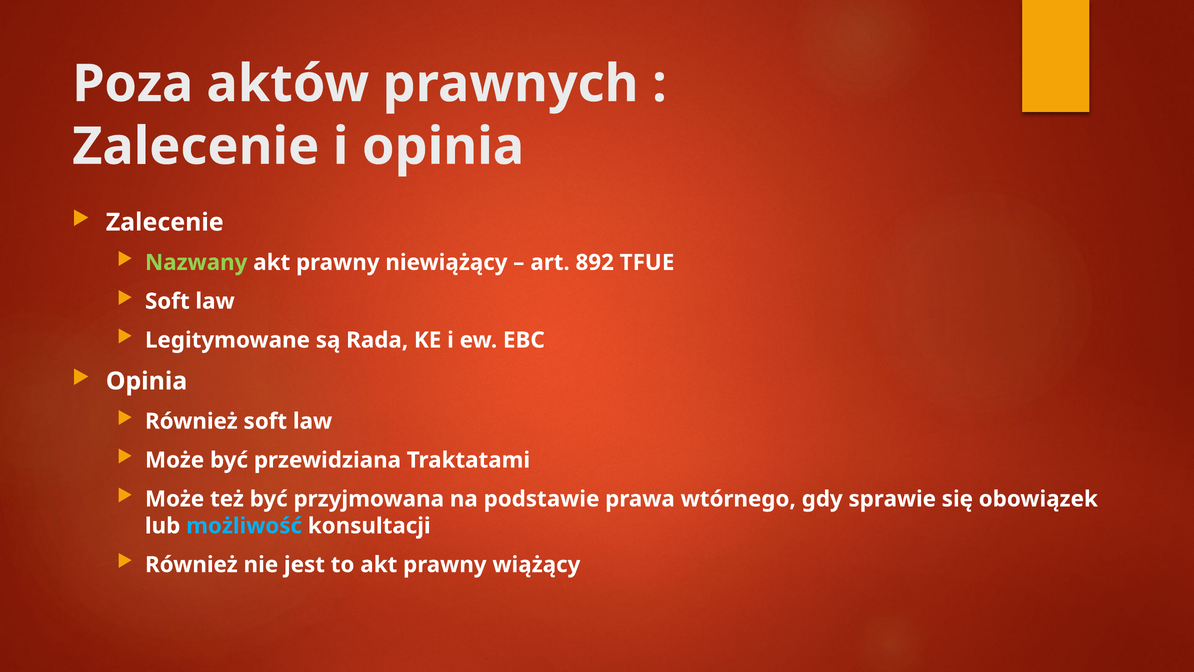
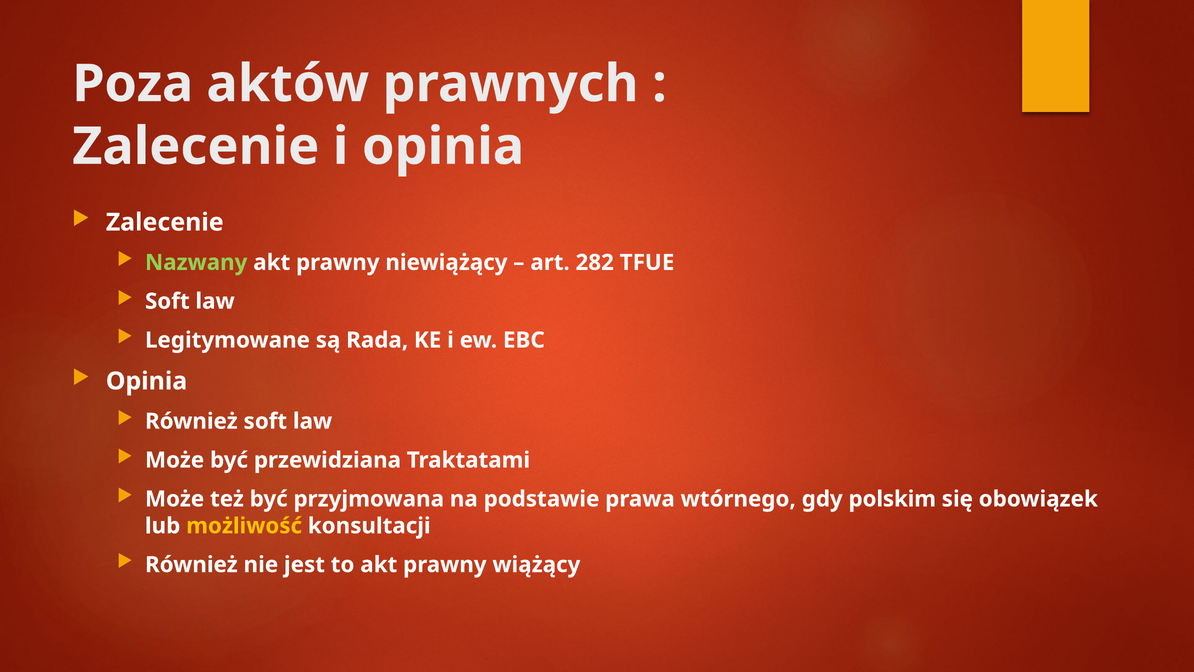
892: 892 -> 282 (595, 262)
sprawie: sprawie -> polskim (892, 499)
możliwość colour: light blue -> yellow (244, 526)
